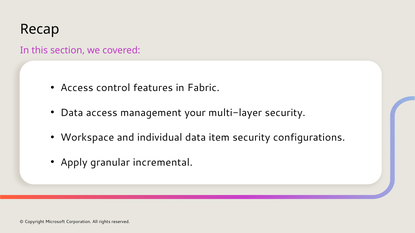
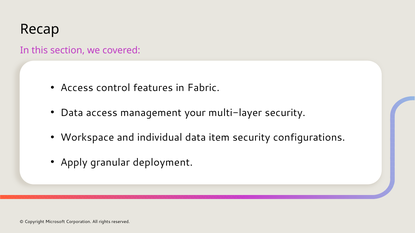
incremental: incremental -> deployment (163, 163)
